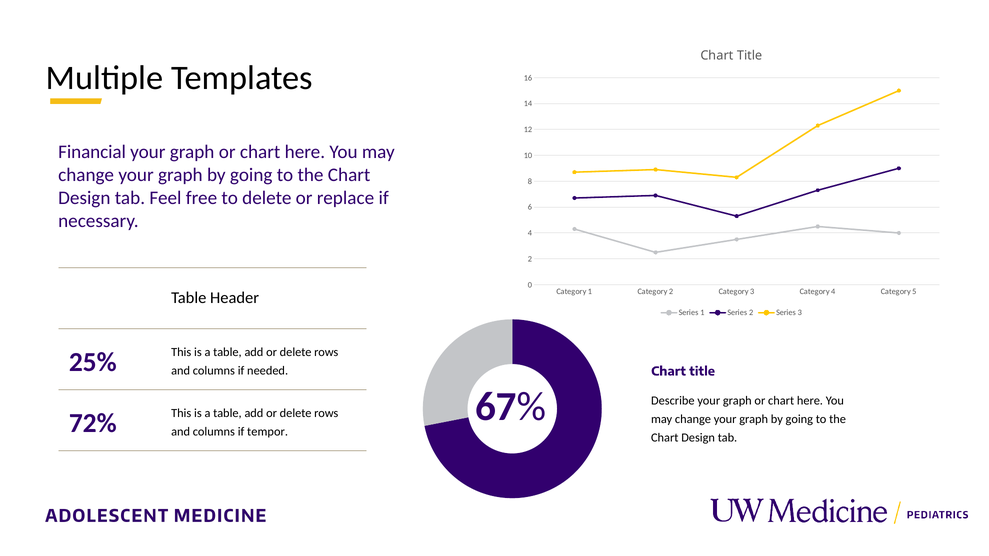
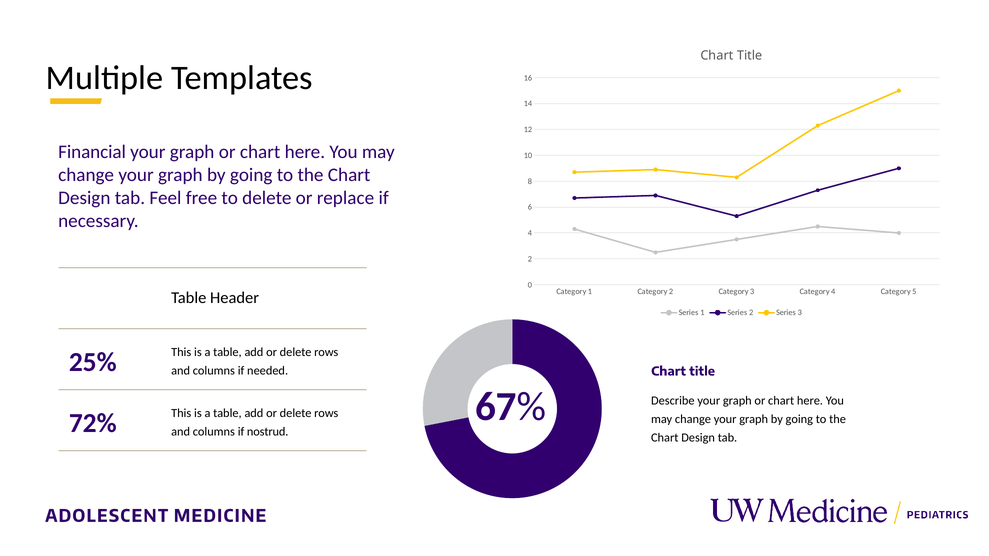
tempor: tempor -> nostrud (268, 432)
